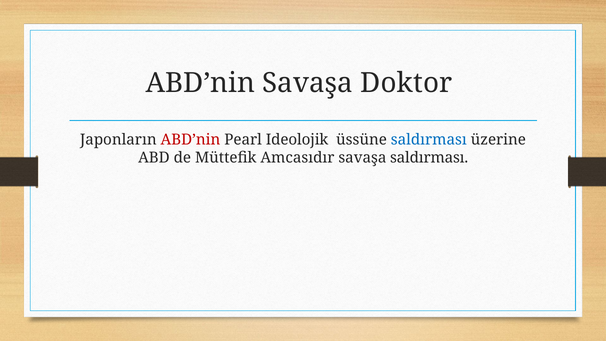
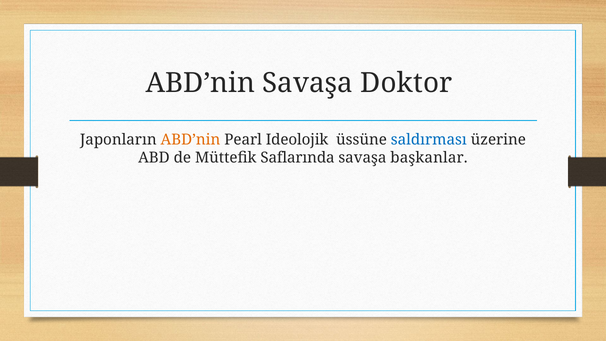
ABD’nin colour: red -> orange (190, 140)
Amcasıdır: Amcasıdır -> Saflarında (298, 158)
savaşa saldırması: saldırması -> başkanlar (429, 158)
